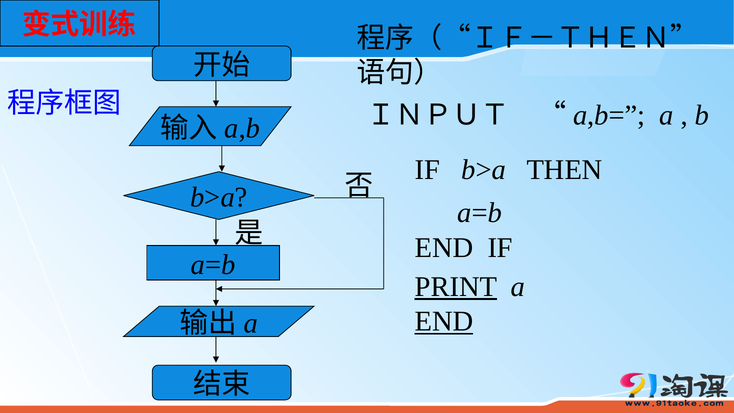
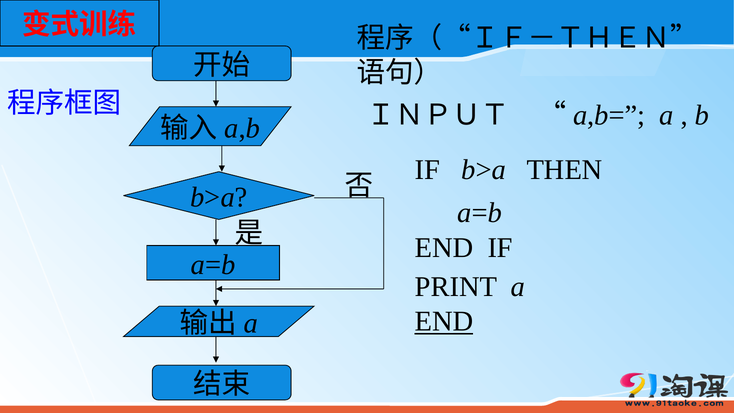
PRINT underline: present -> none (456, 287)
